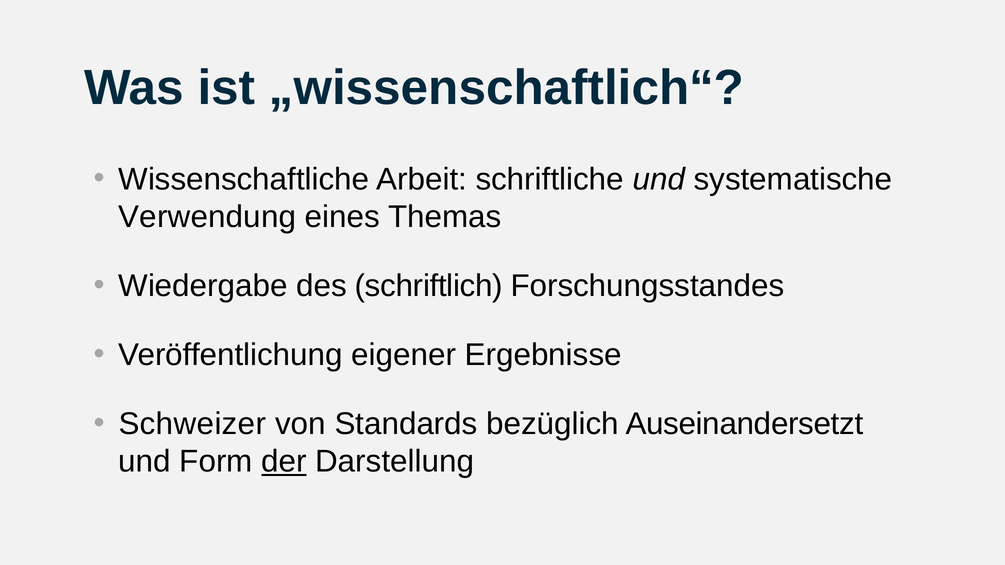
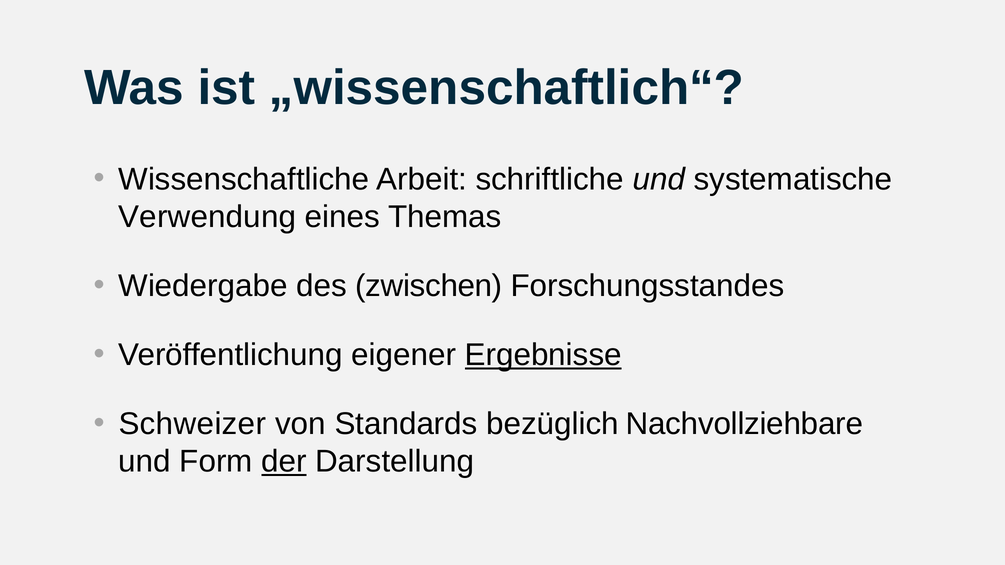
schriftlich: schriftlich -> zwischen (429, 286)
Ergebnisse underline: none -> present (543, 355)
Auseinandersetzt: Auseinandersetzt -> Nachvollziehbare (744, 424)
